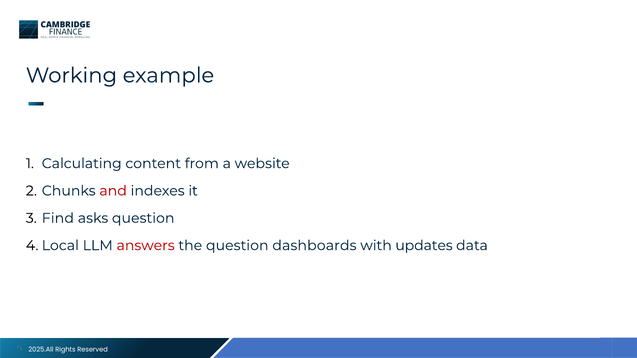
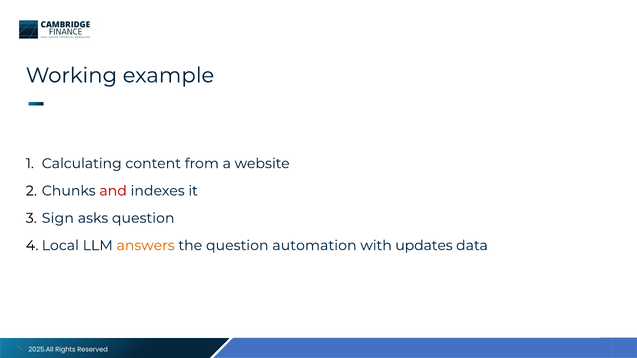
Find: Find -> Sign (58, 218)
answers colour: red -> orange (146, 246)
dashboards: dashboards -> automation (314, 246)
